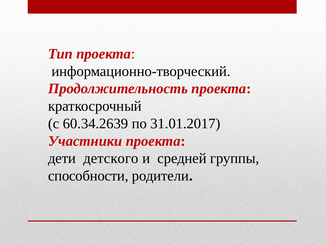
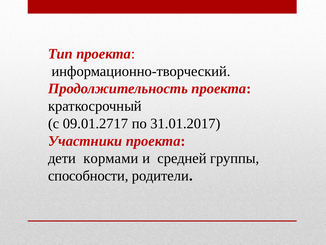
60.34.2639: 60.34.2639 -> 09.01.2717 (96, 123)
детского: детского -> кормами (111, 158)
